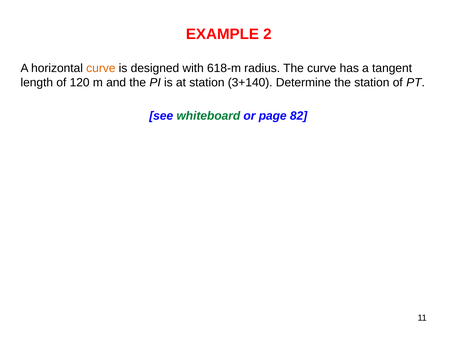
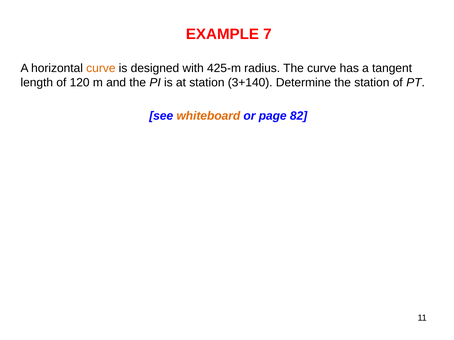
2: 2 -> 7 (267, 34)
618-m: 618-m -> 425-m (224, 68)
whiteboard colour: green -> orange (208, 116)
